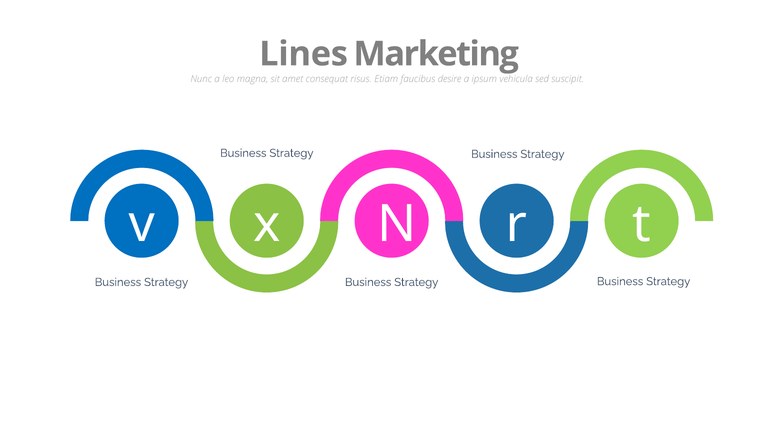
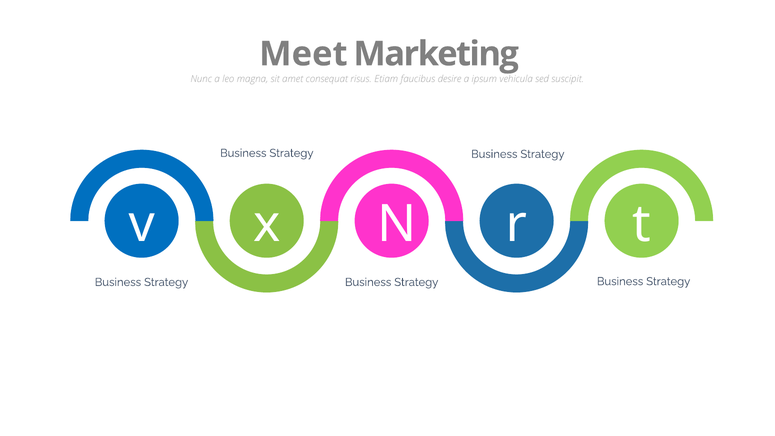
Lines: Lines -> Meet (303, 54)
